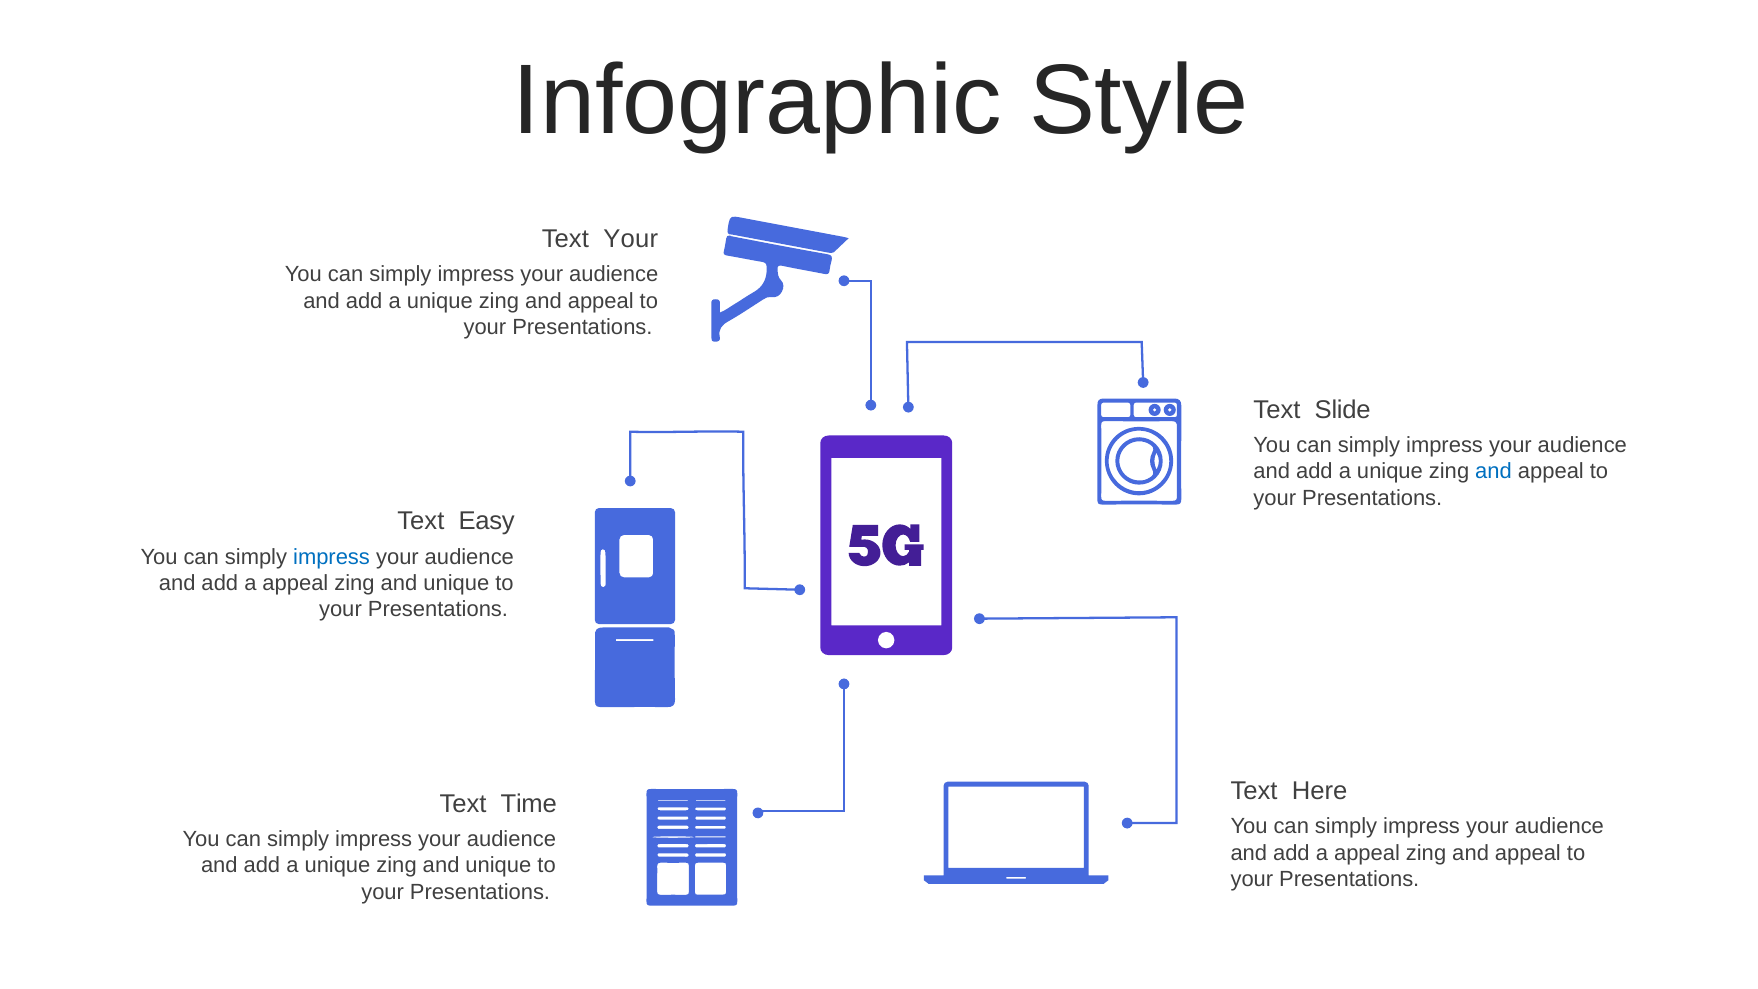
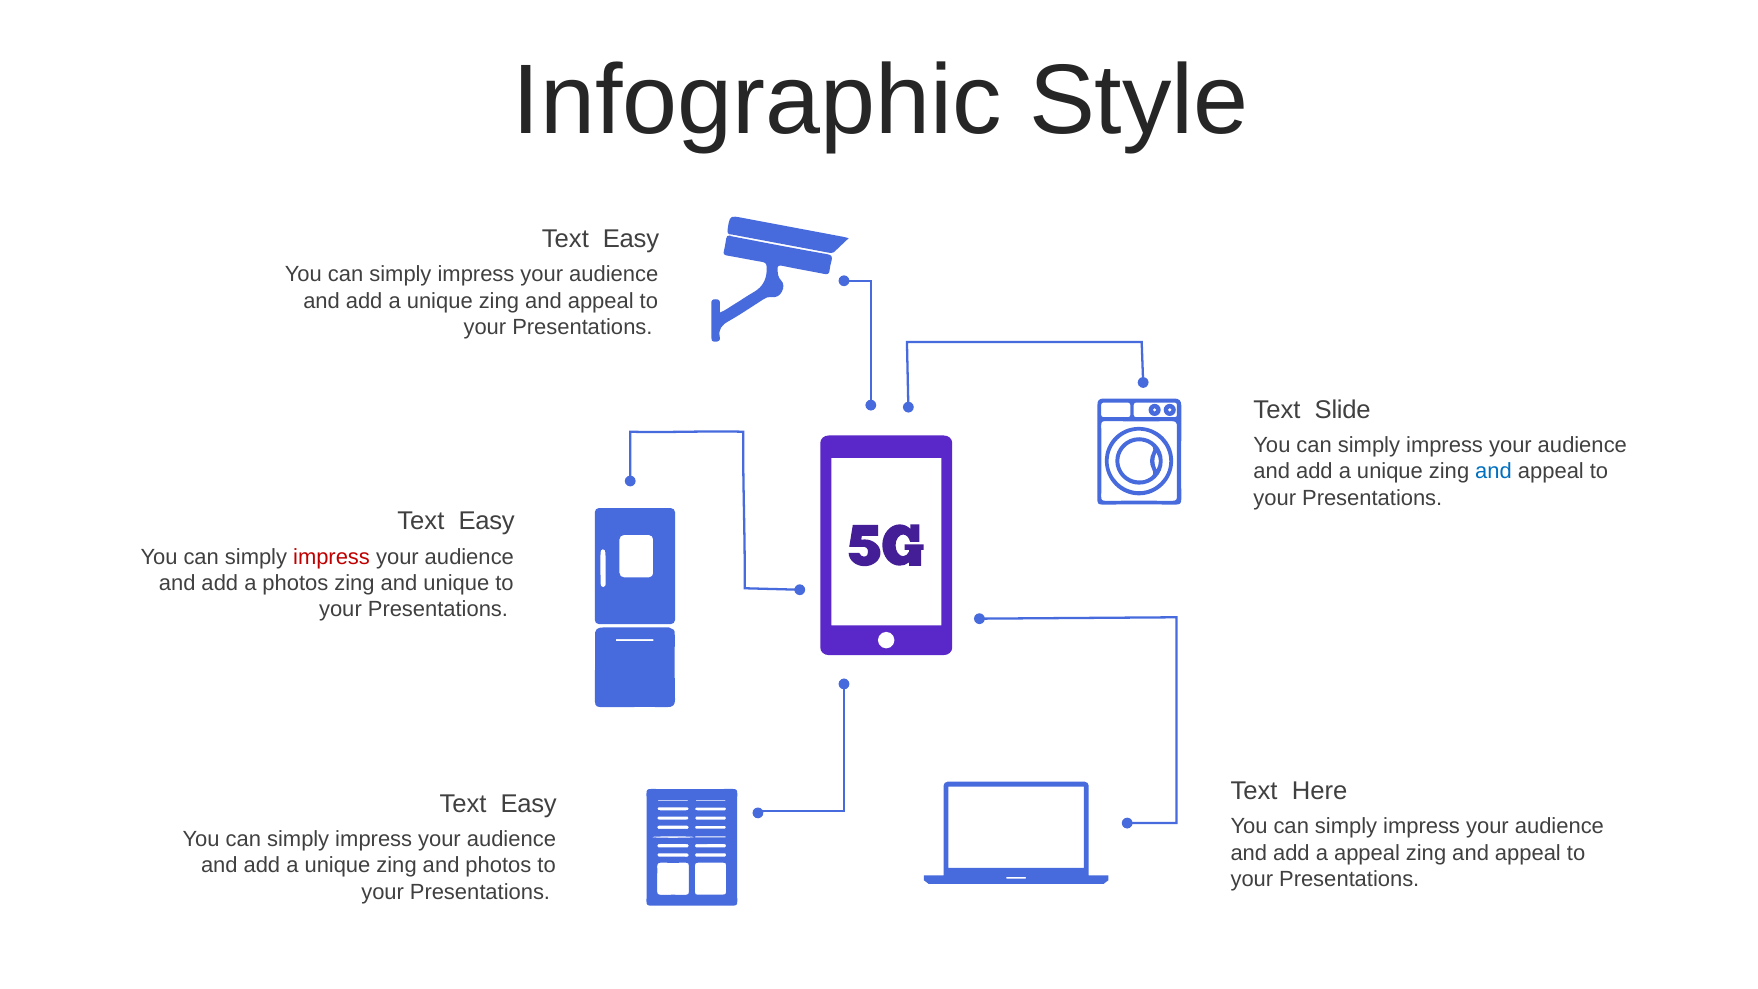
Your: Your -> Easy (631, 239)
impress colour: blue -> red (332, 557)
appeal: appeal -> photos (295, 583)
Time: Time -> Easy (529, 804)
unique zing and unique: unique -> photos (498, 865)
